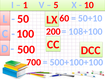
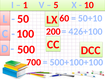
108+100: 108+100 -> 426+100 (85, 31)
